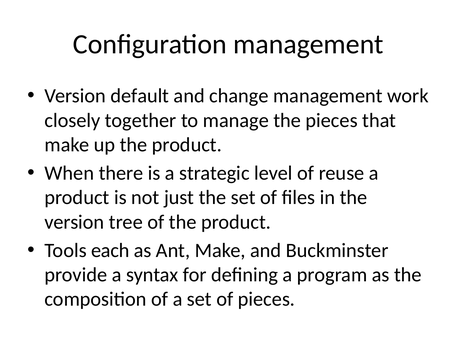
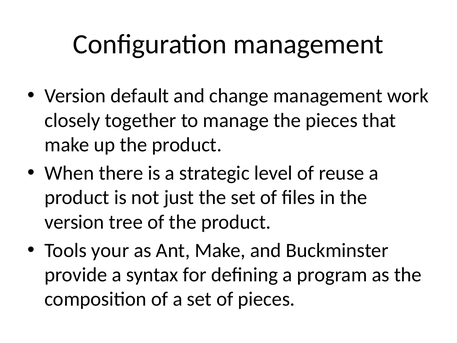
each: each -> your (110, 250)
